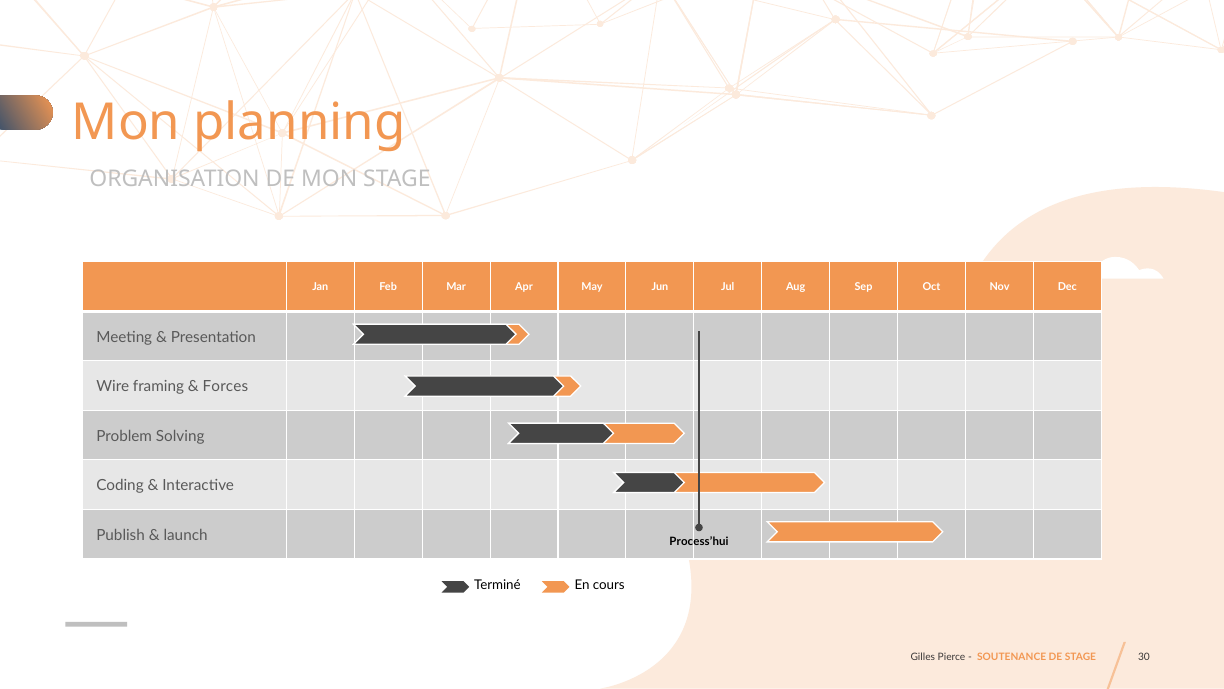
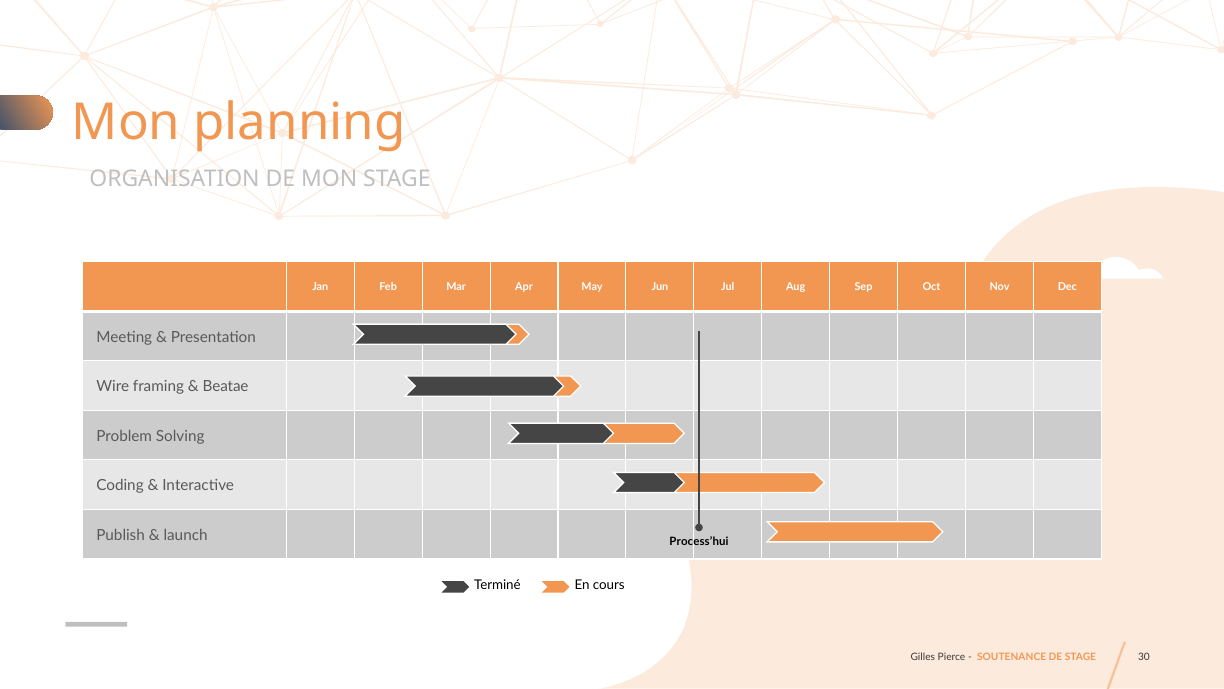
Forces: Forces -> Beatae (226, 386)
